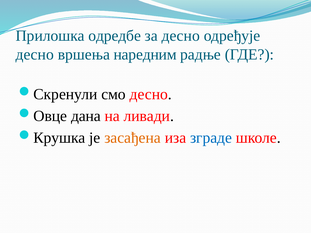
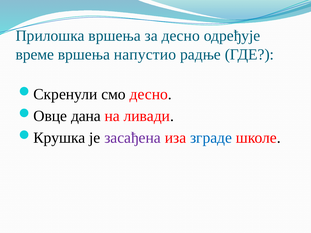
Прилошка одредбе: одредбе -> вршења (115, 36)
десно: десно -> време (35, 55)
наредним: наредним -> напустио (145, 55)
засађена colour: orange -> purple (133, 138)
